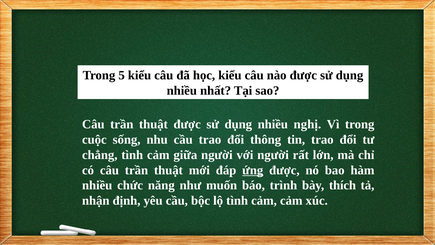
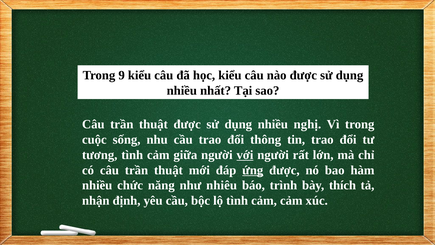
5: 5 -> 9 (122, 75)
chẳng: chẳng -> tương (100, 155)
với underline: none -> present (245, 155)
muốn: muốn -> nhiêu (222, 185)
